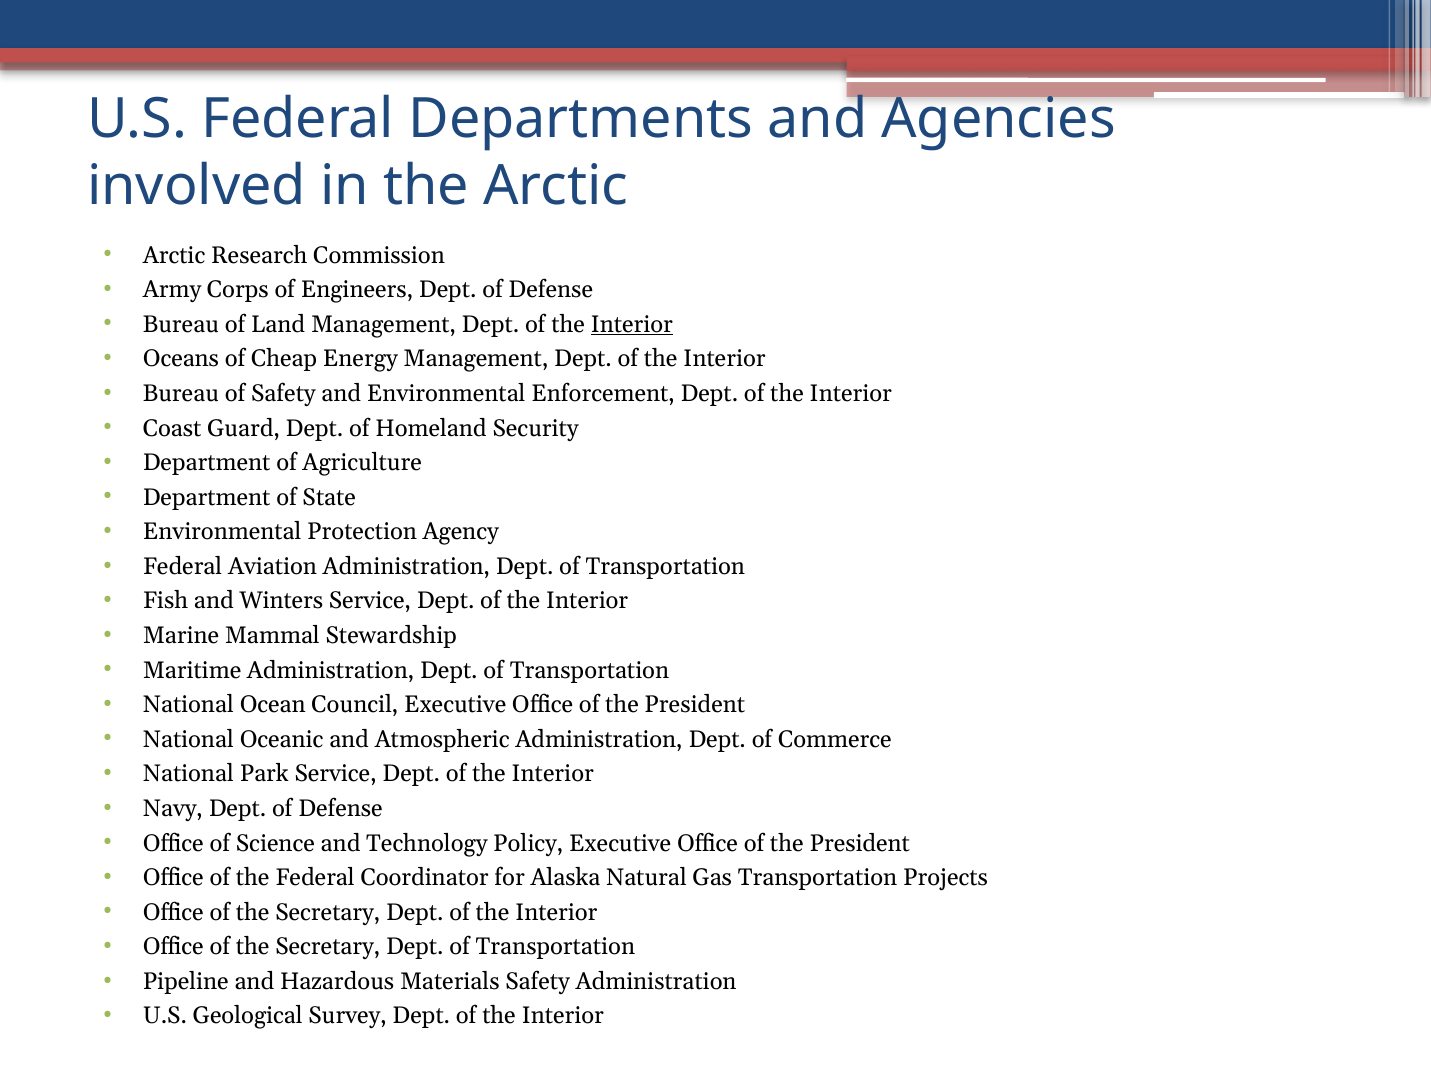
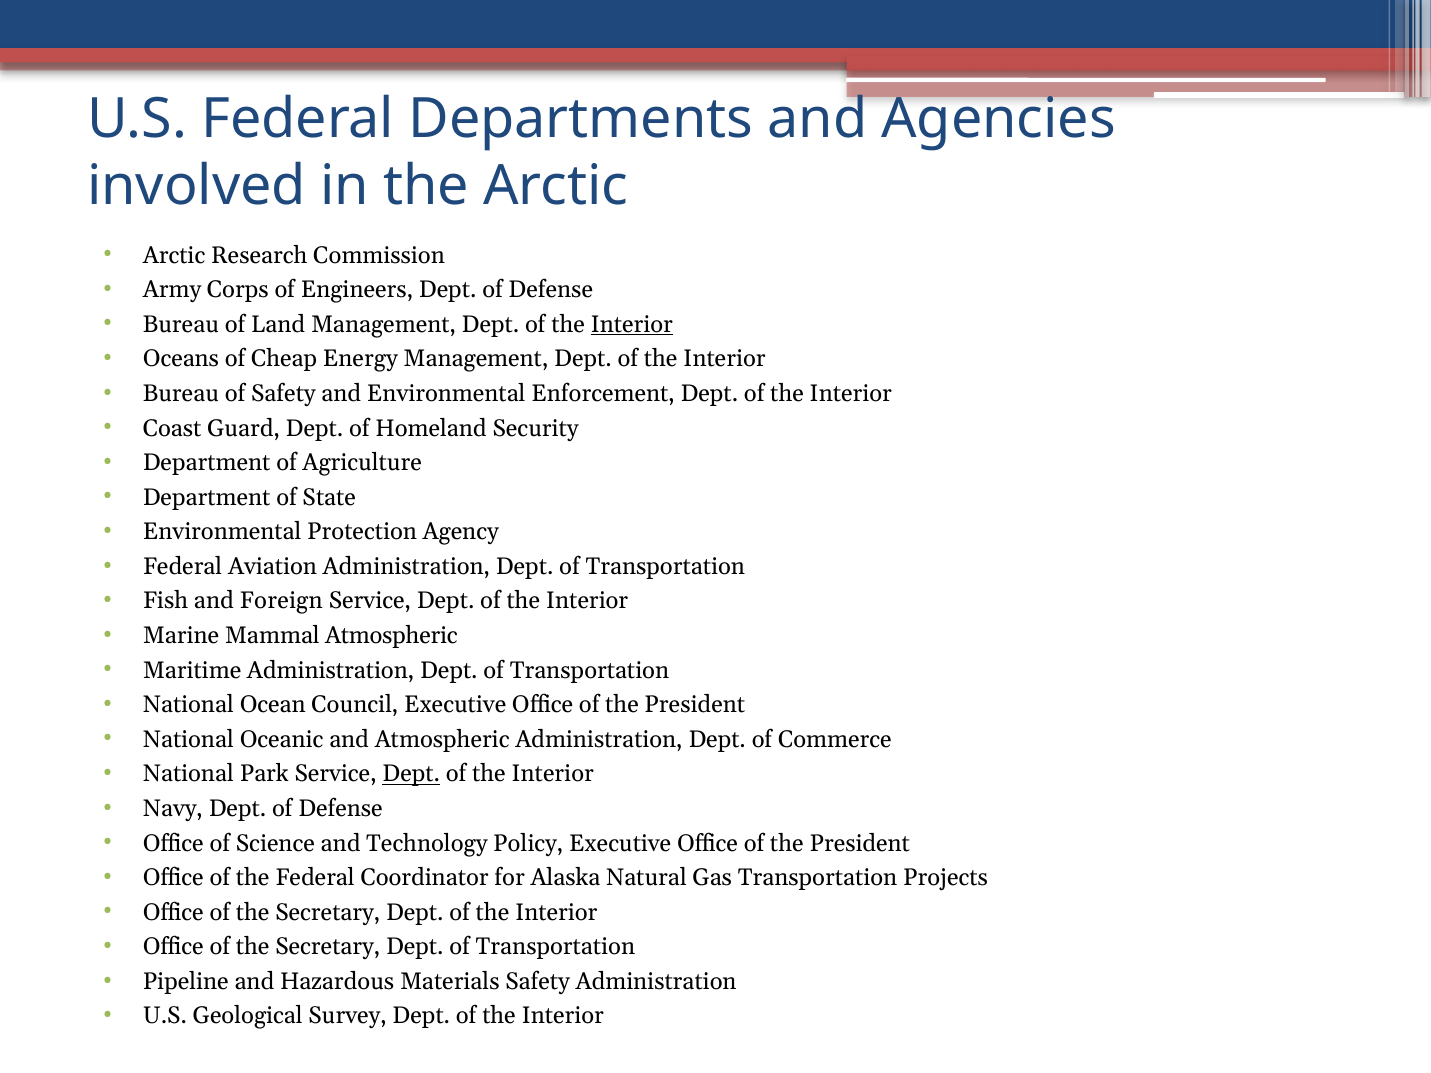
Winters: Winters -> Foreign (281, 601)
Mammal Stewardship: Stewardship -> Atmospheric (391, 636)
Dept underline: none -> present (411, 774)
